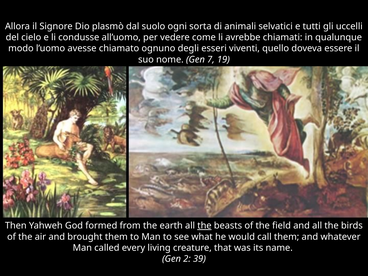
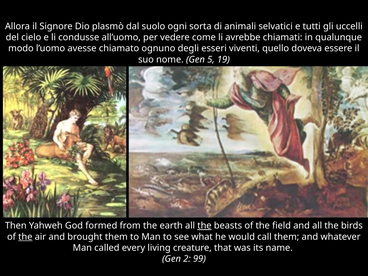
7: 7 -> 5 (211, 59)
the underline: none -> present (25, 237)
39: 39 -> 99 (199, 259)
